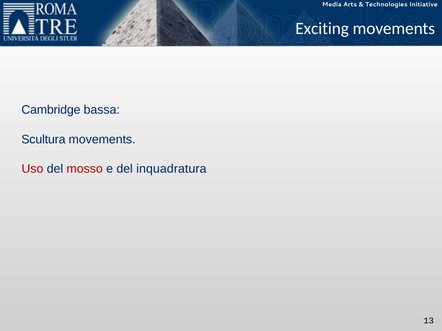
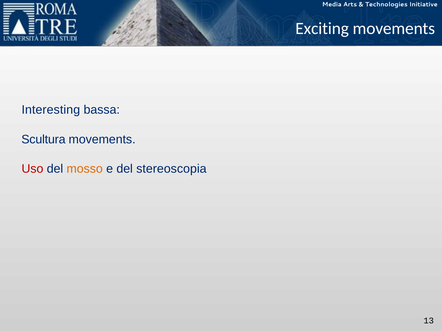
Cambridge: Cambridge -> Interesting (51, 110)
mosso colour: red -> orange (85, 169)
inquadratura: inquadratura -> stereoscopia (171, 169)
